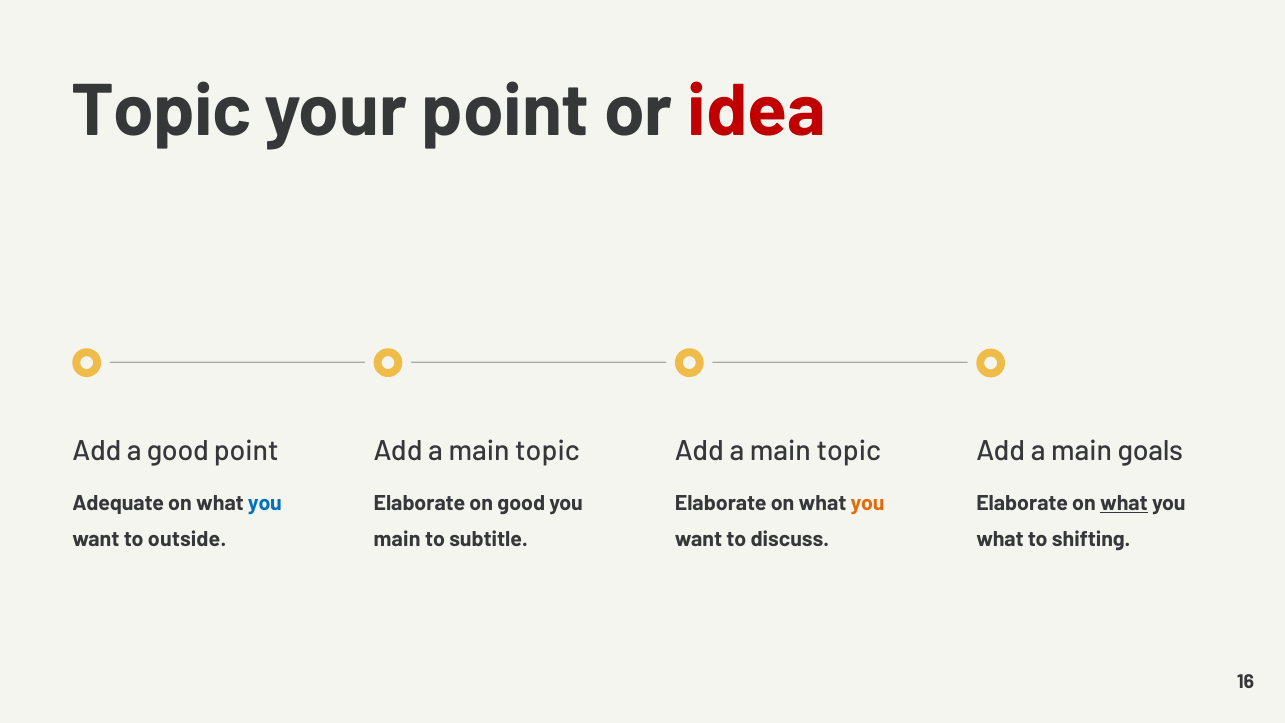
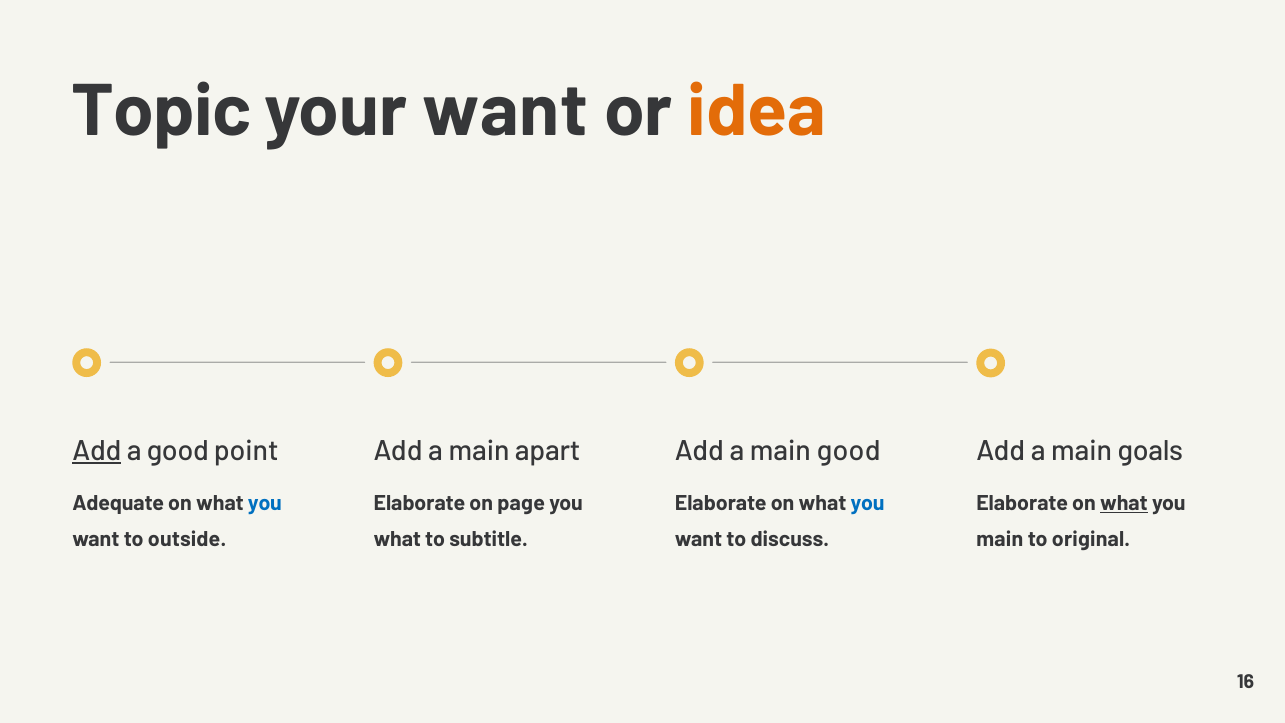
your point: point -> want (505, 111)
idea colour: red -> orange (757, 111)
Add underline: none -> present (97, 451)
topic: topic -> apart (548, 451)
topic: topic -> good (849, 451)
on good: good -> page (521, 503)
you colour: orange -> blue (868, 503)
main: main -> what (397, 539)
what: what -> main (1000, 539)
shifting: shifting -> original (1091, 539)
